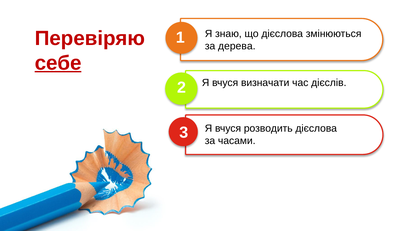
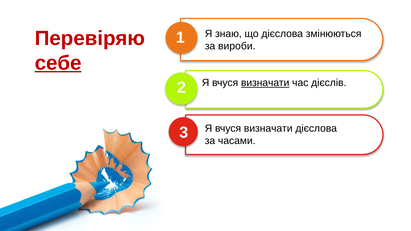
дерева: дерева -> вироби (237, 46)
визначати underline: none -> present (265, 83)
розводить: розводить -> визначати (268, 128)
